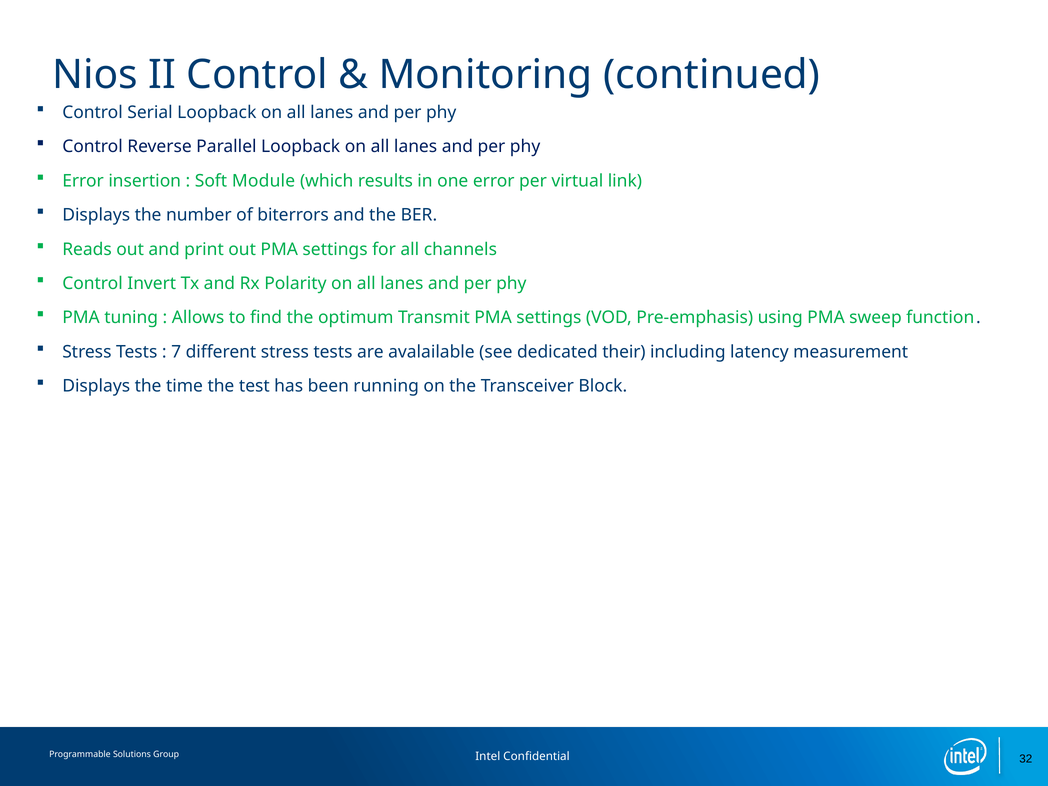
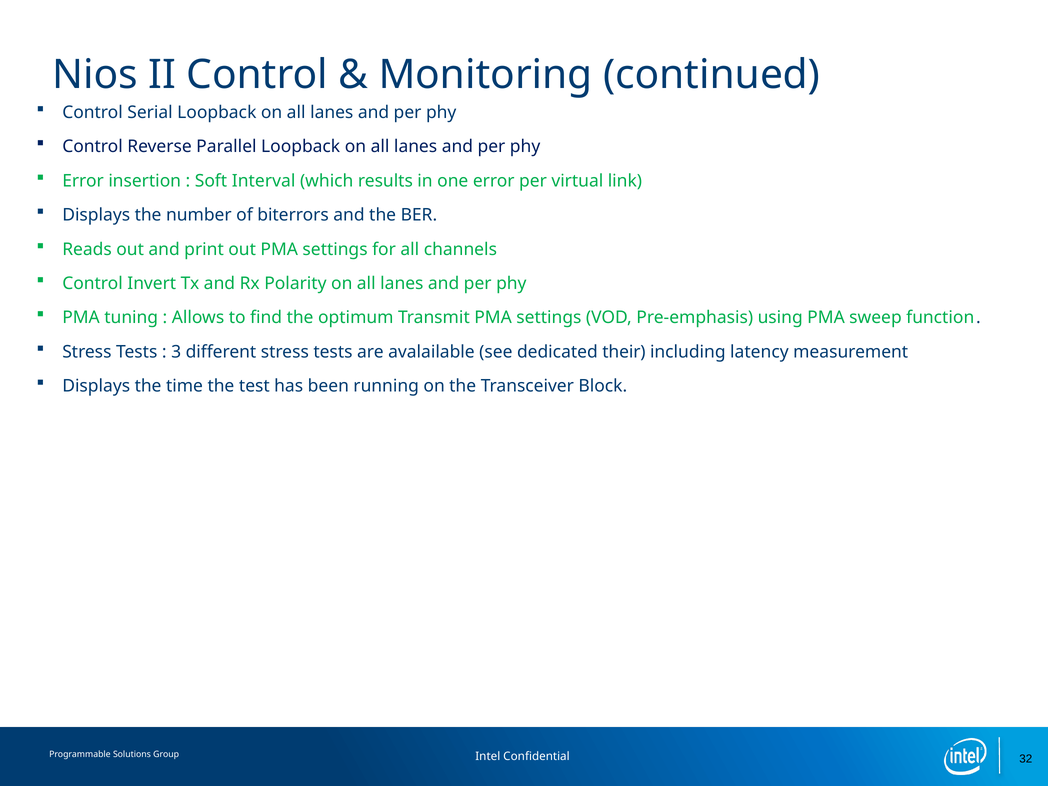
Module: Module -> Interval (264, 181)
7: 7 -> 3 (176, 352)
